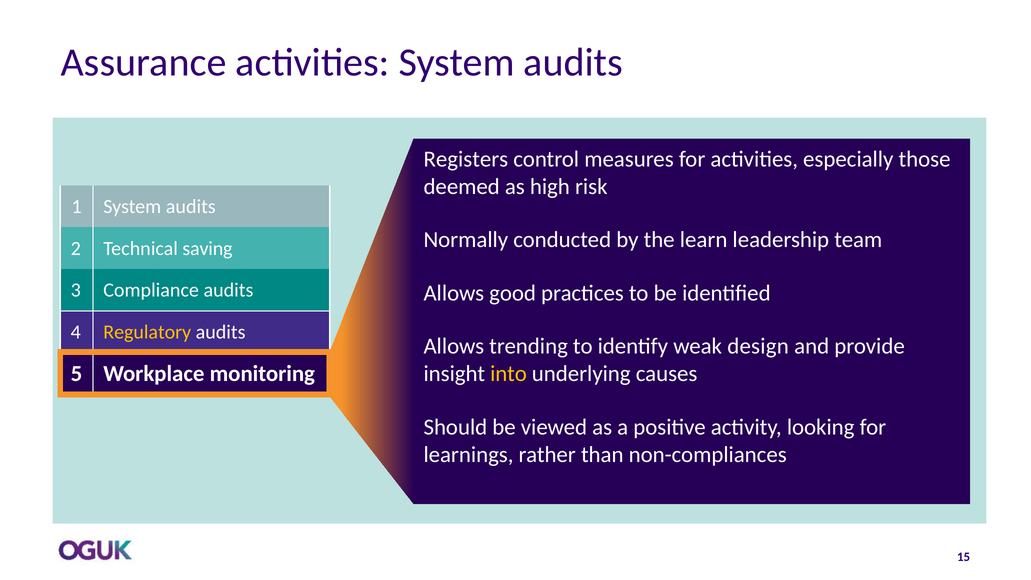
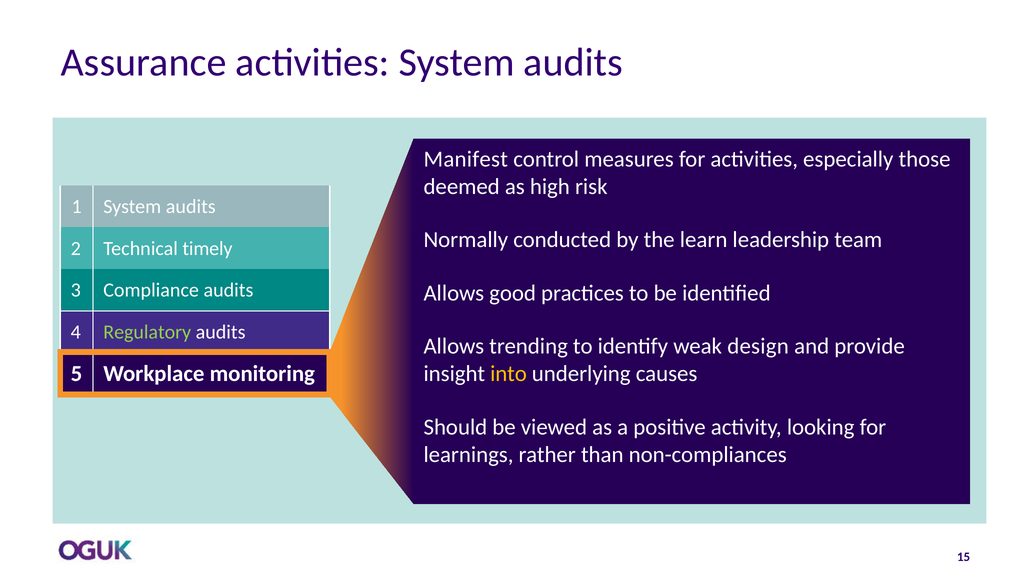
Registers: Registers -> Manifest (466, 159)
saving: saving -> timely (207, 248)
Regulatory colour: yellow -> light green (147, 332)
